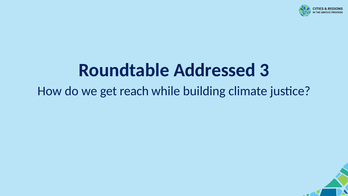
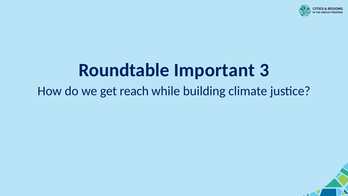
Addressed: Addressed -> Important (214, 70)
